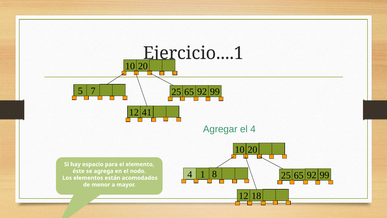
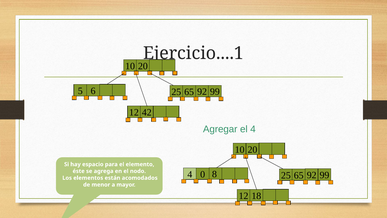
7: 7 -> 6 (93, 91)
41: 41 -> 42 (147, 112)
1: 1 -> 0 (203, 174)
